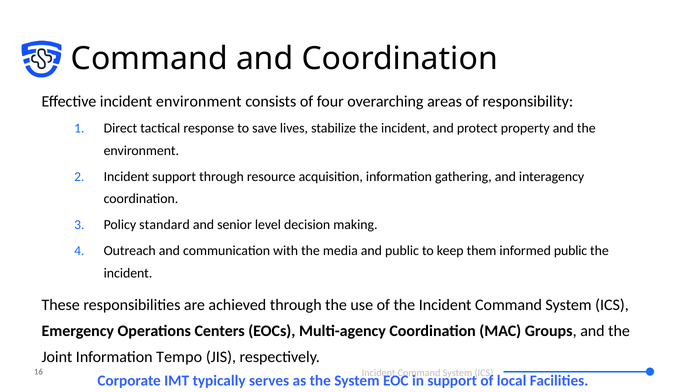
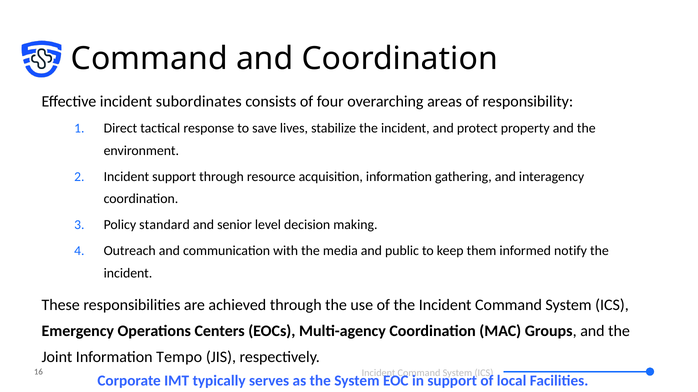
incident environment: environment -> subordinates (199, 101)
informed public: public -> notify (570, 251)
